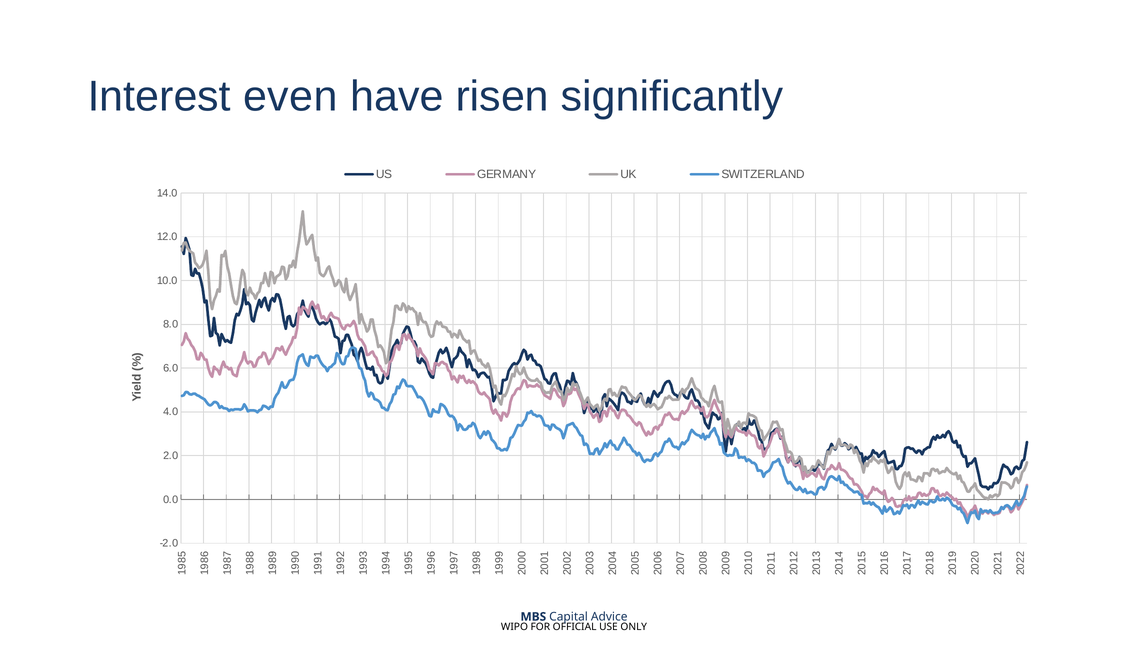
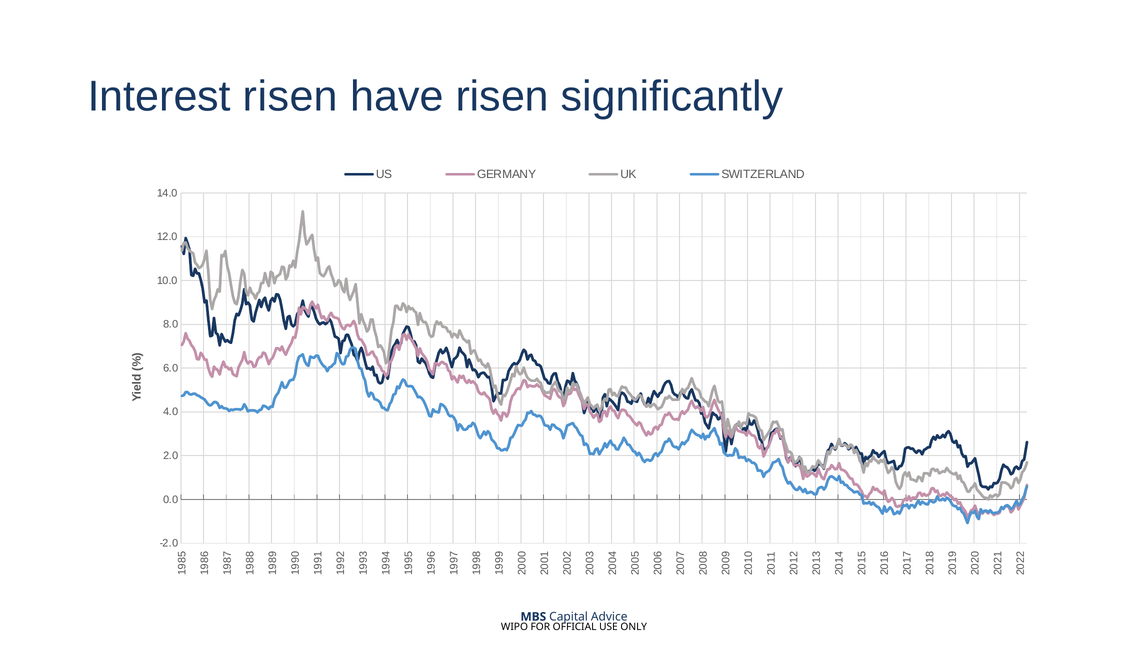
Interest even: even -> risen (290, 96)
